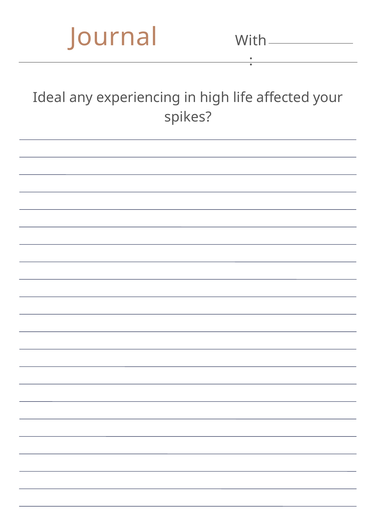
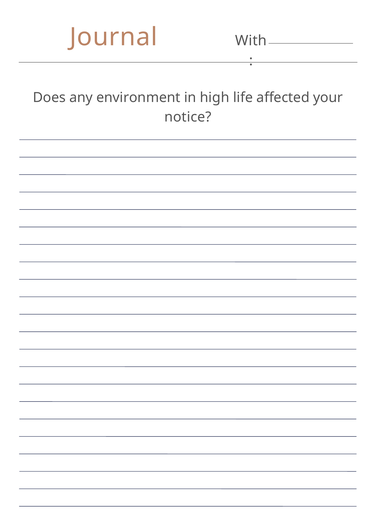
Ideal: Ideal -> Does (49, 98)
experiencing: experiencing -> environment (138, 98)
spikes: spikes -> notice (188, 117)
